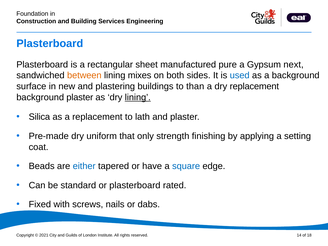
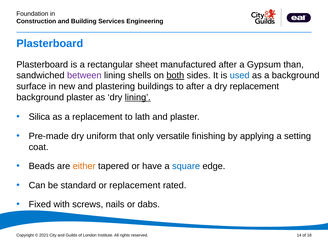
manufactured pure: pure -> after (228, 65)
next: next -> than (294, 65)
between colour: orange -> purple (84, 75)
mixes: mixes -> shells (140, 75)
both underline: none -> present (175, 75)
to than: than -> after (195, 86)
strength: strength -> versatile (173, 136)
either colour: blue -> orange (84, 166)
or plasterboard: plasterboard -> replacement (135, 185)
